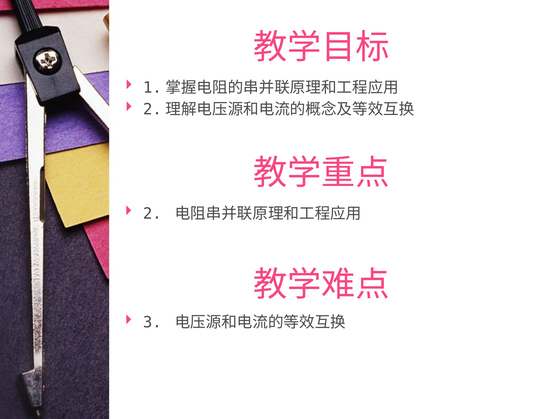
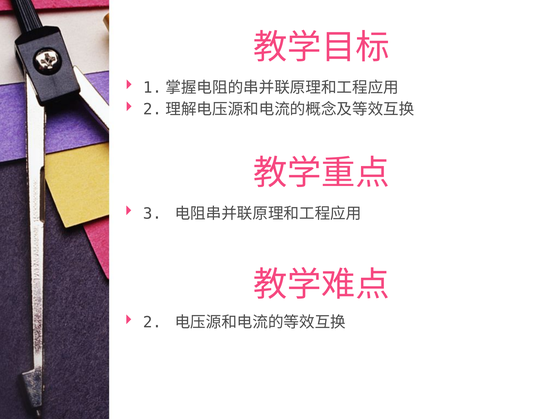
2: 2 -> 3 (152, 214)
3: 3 -> 2 (152, 323)
